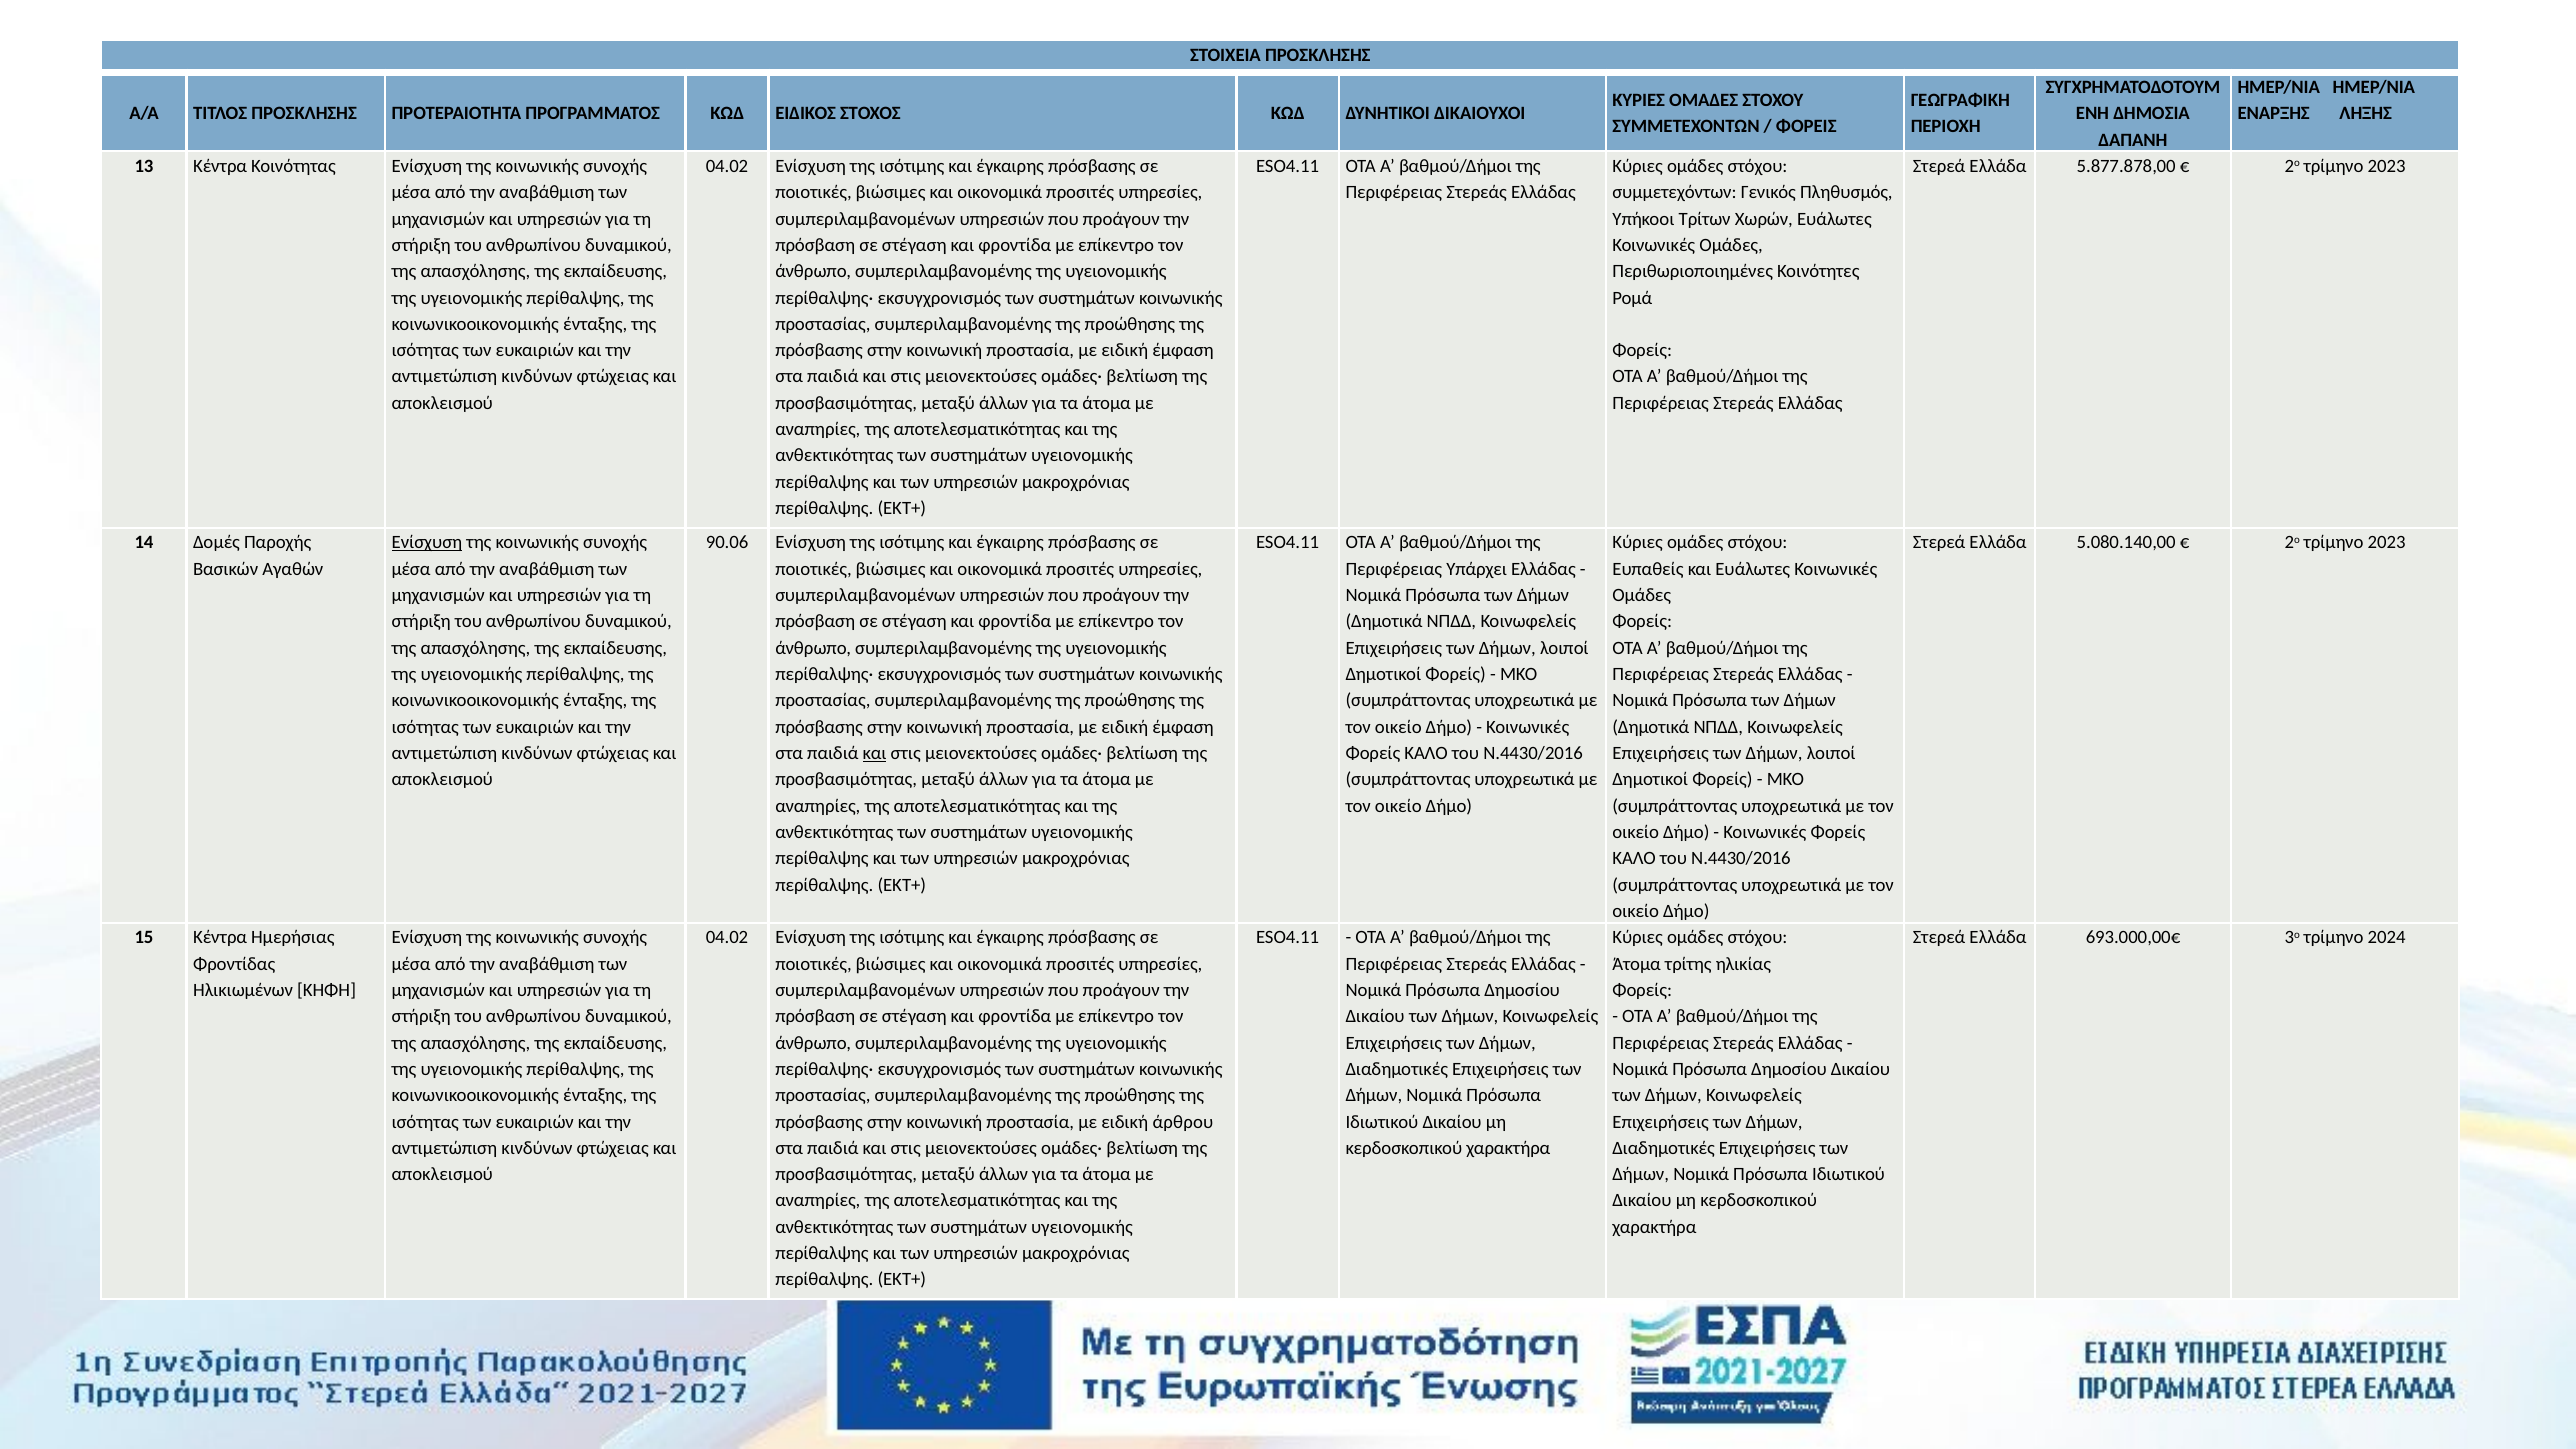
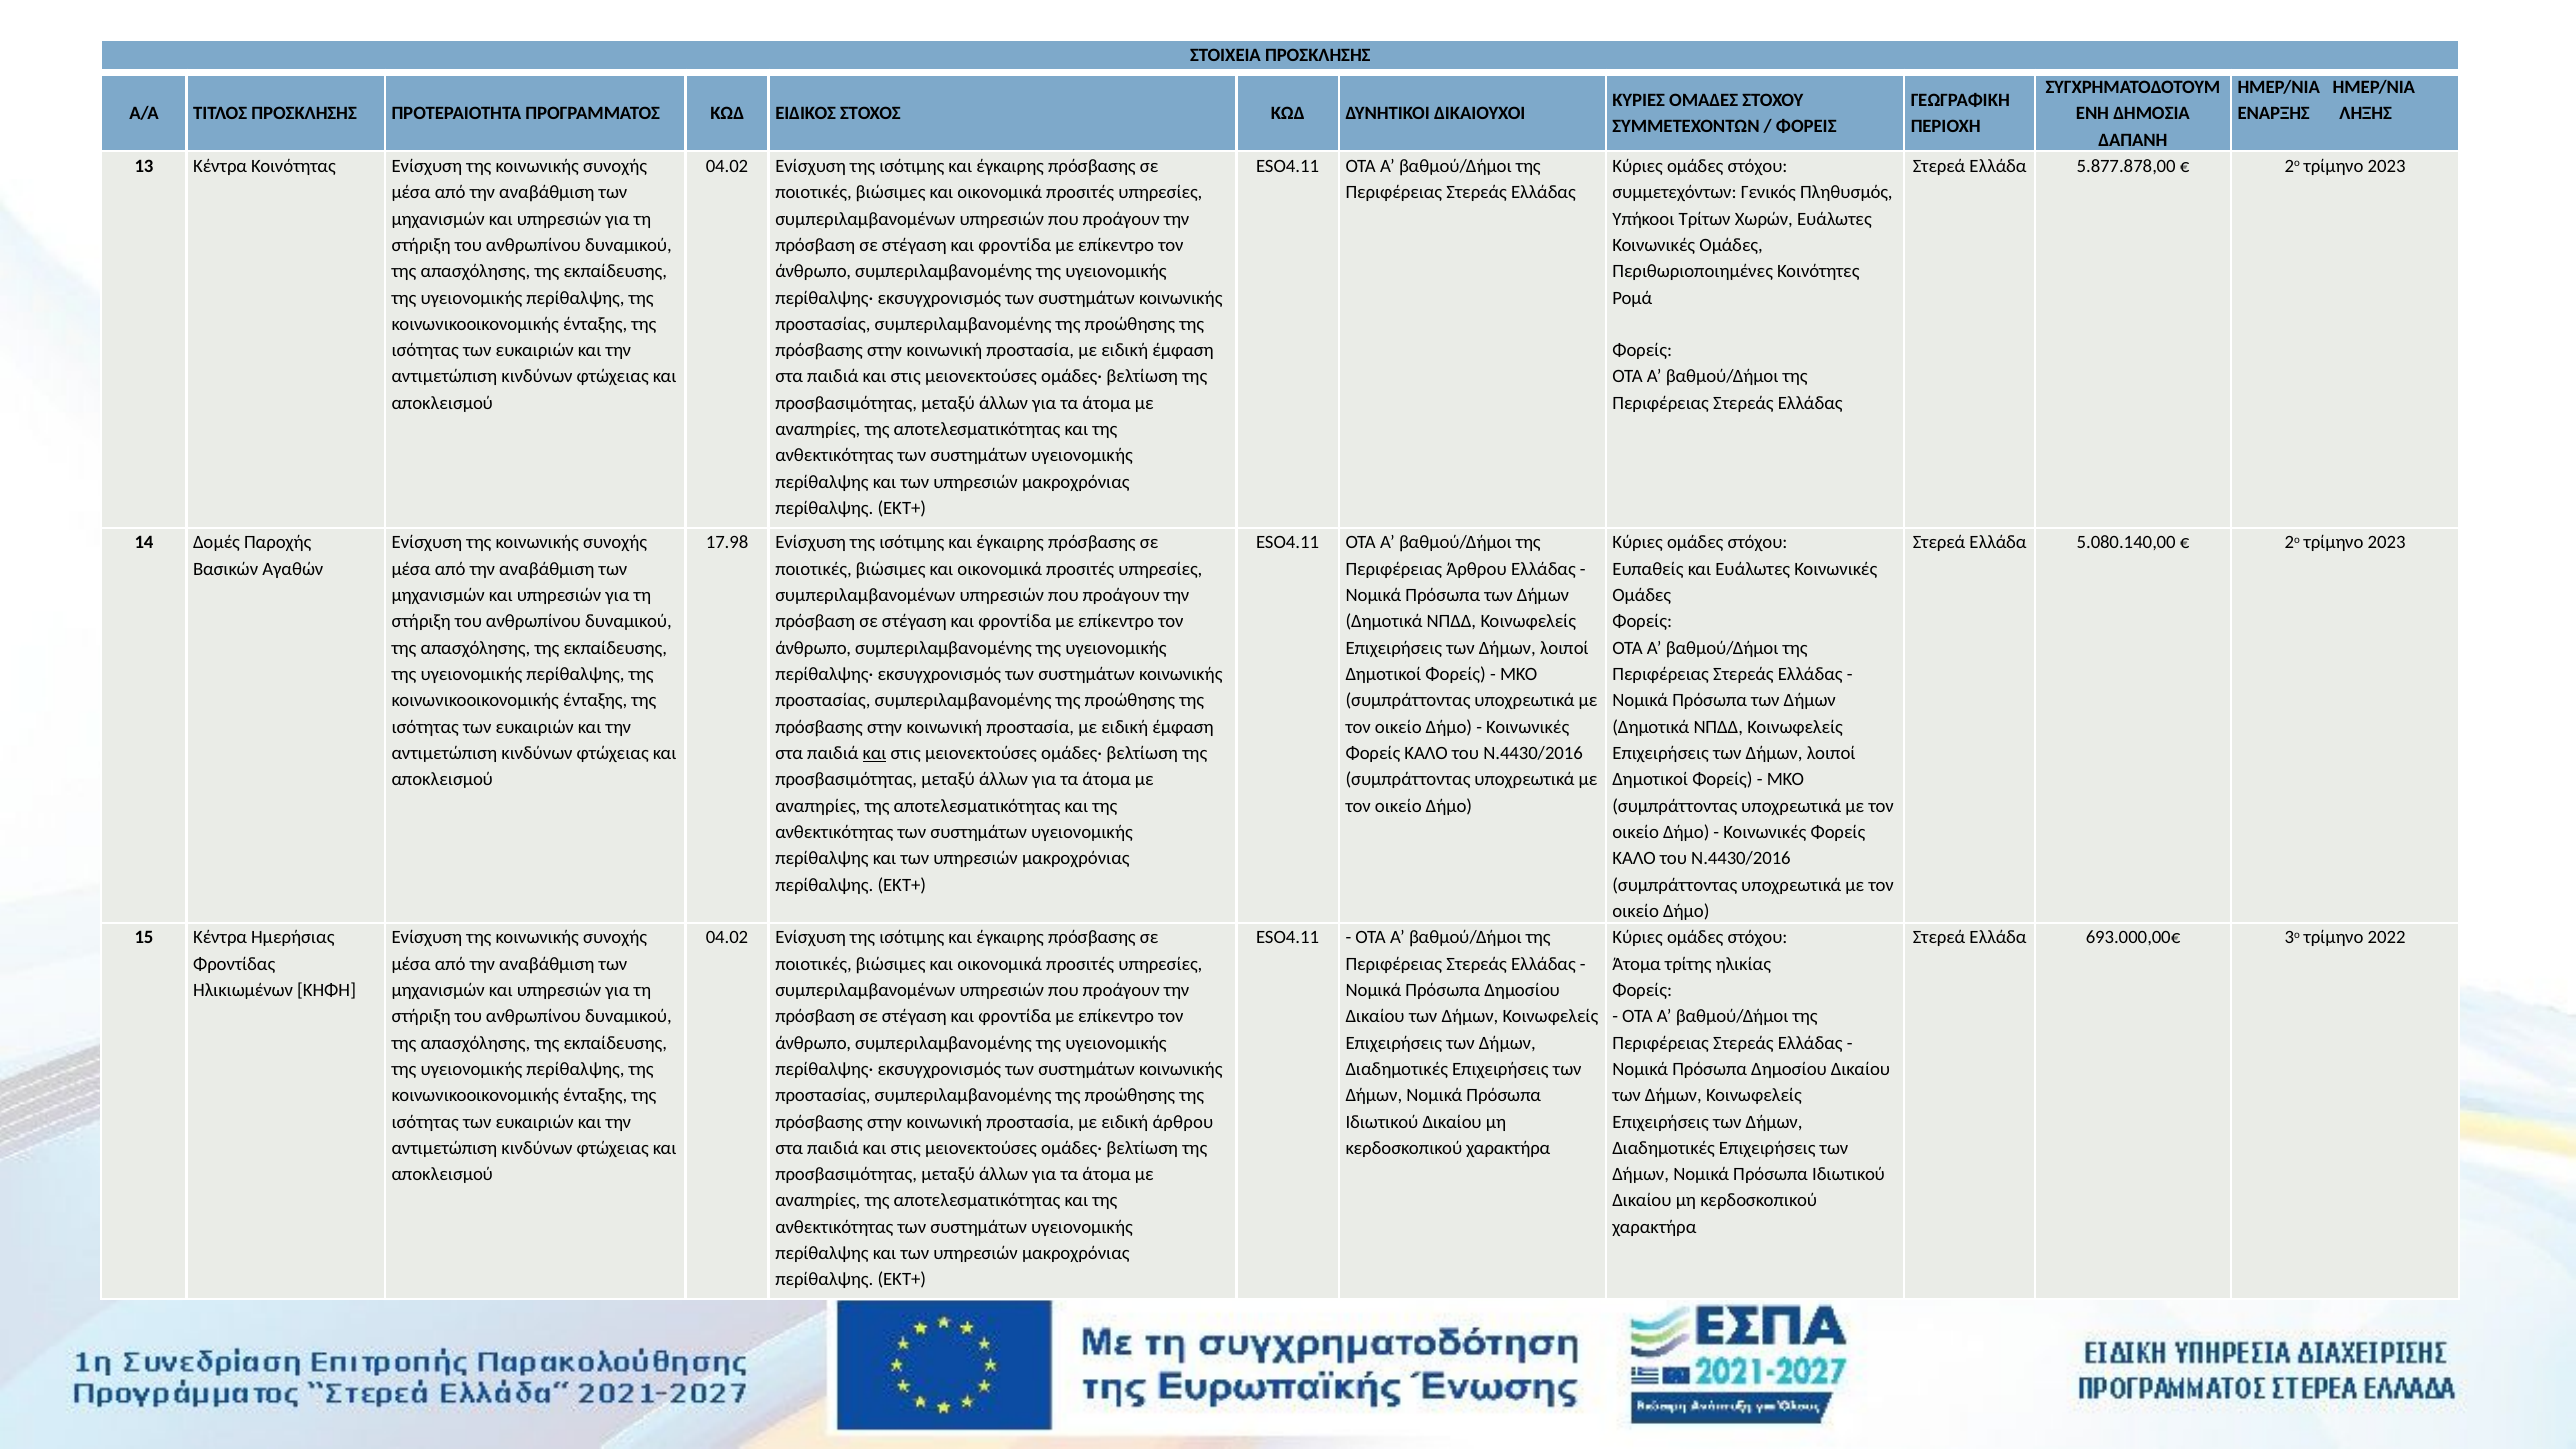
Ενίσχυση underline: present -> none (427, 543)
90.06: 90.06 -> 17.98 (727, 543)
Περιφέρειας Υπάρχει: Υπάρχει -> Άρθρου (1477, 569)
2024: 2024 -> 2022 (2387, 938)
